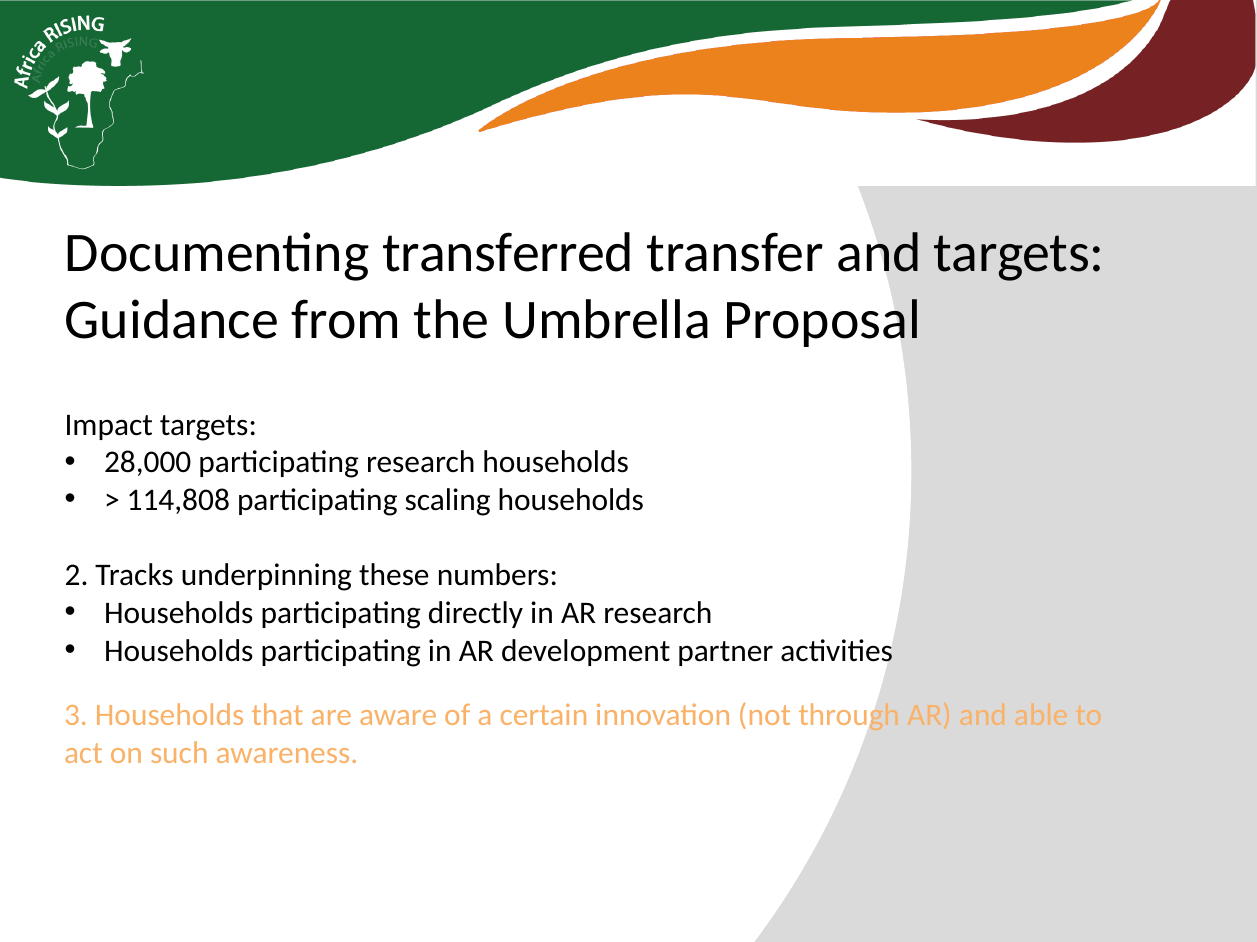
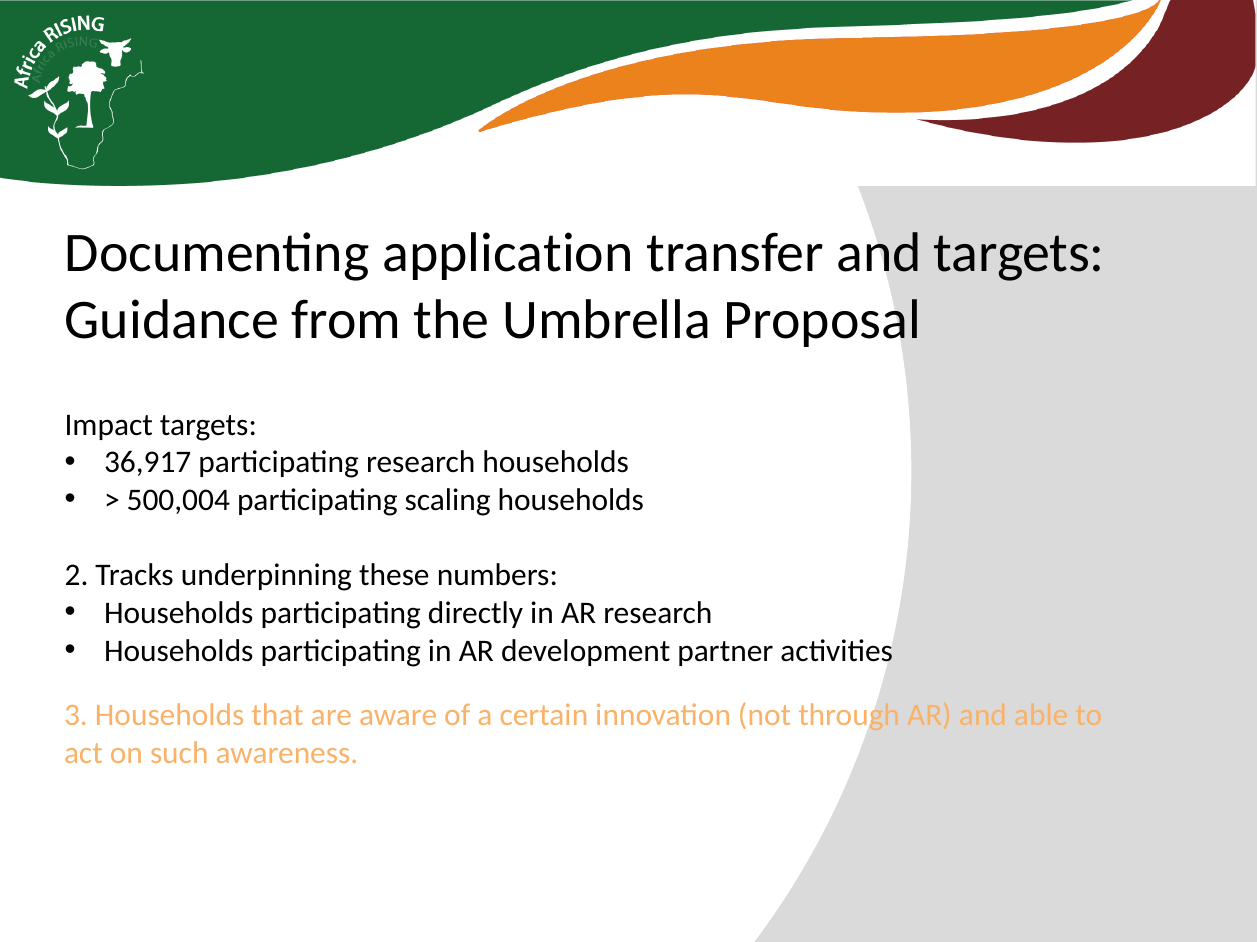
transferred: transferred -> application (508, 253)
28,000: 28,000 -> 36,917 (148, 463)
114,808: 114,808 -> 500,004 (178, 501)
